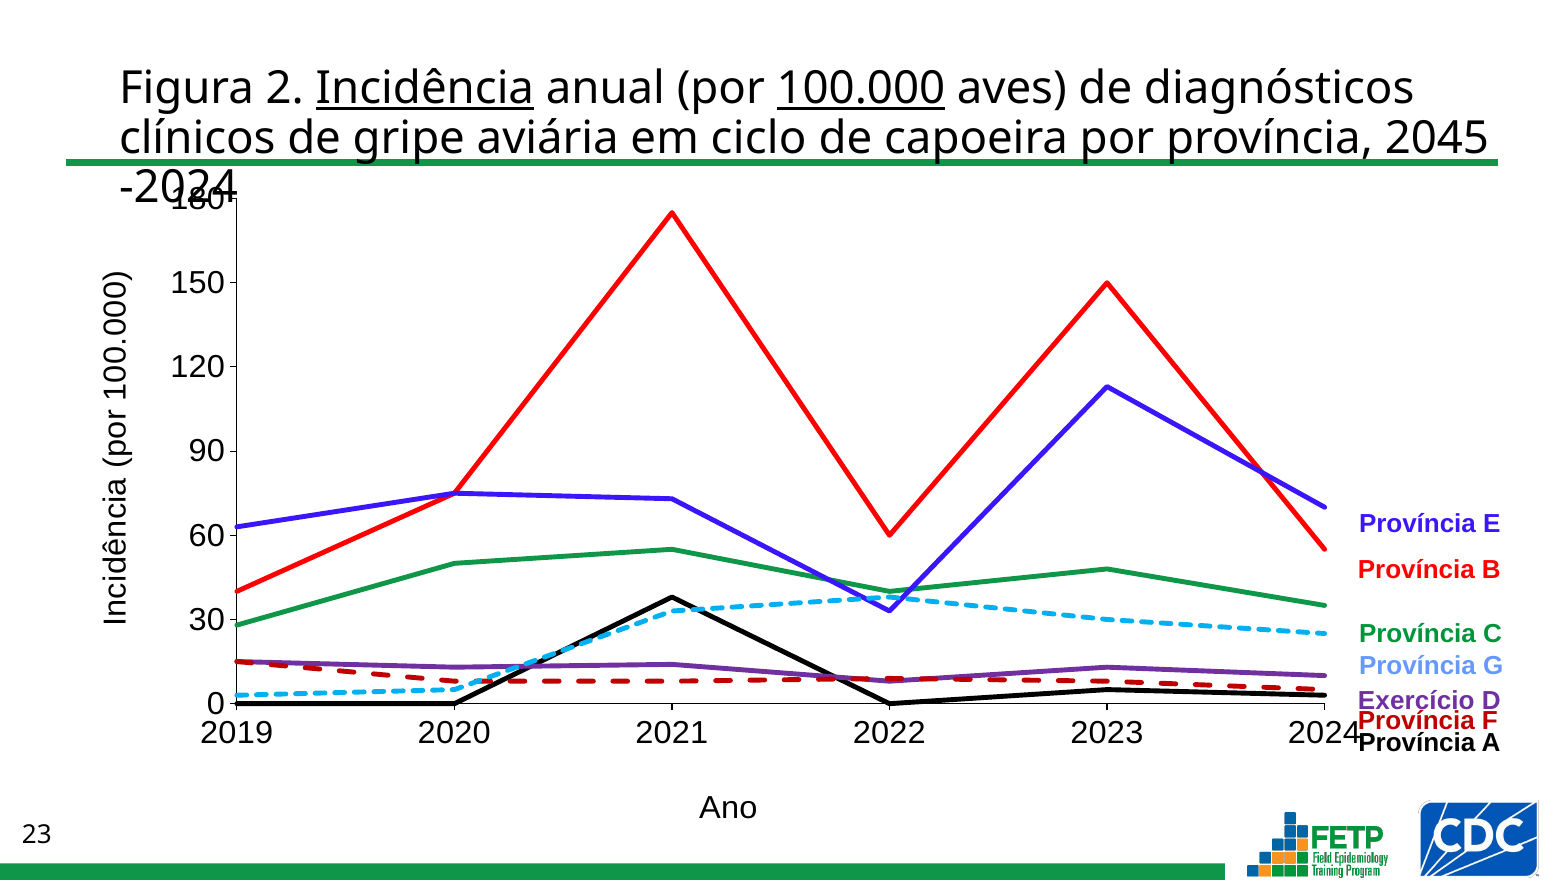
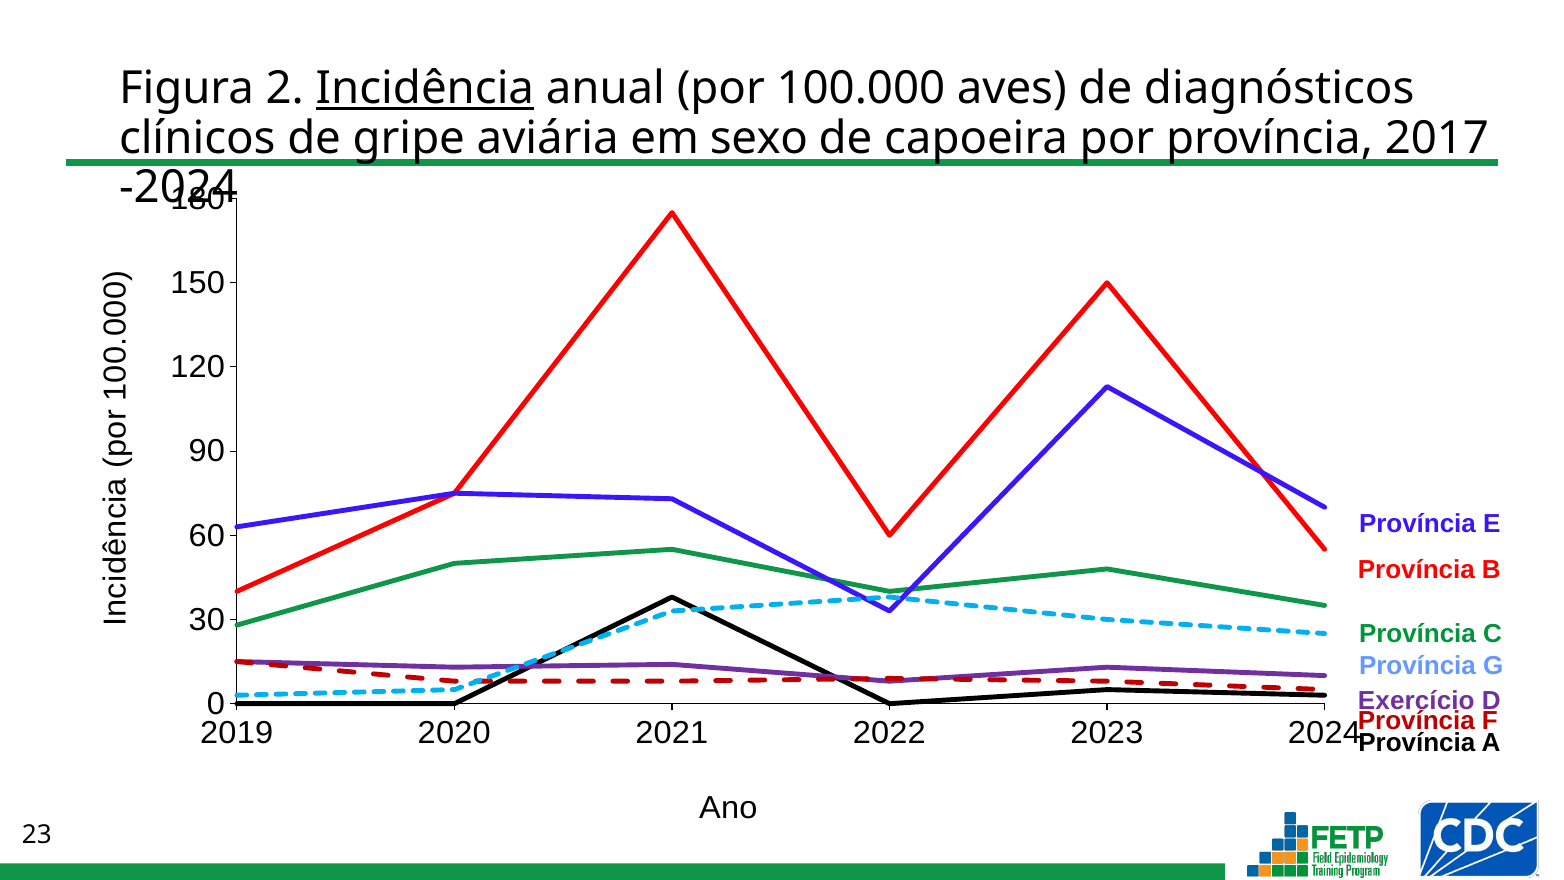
100.000 underline: present -> none (861, 89)
ciclo: ciclo -> sexo (759, 138)
2045: 2045 -> 2017 (1437, 138)
